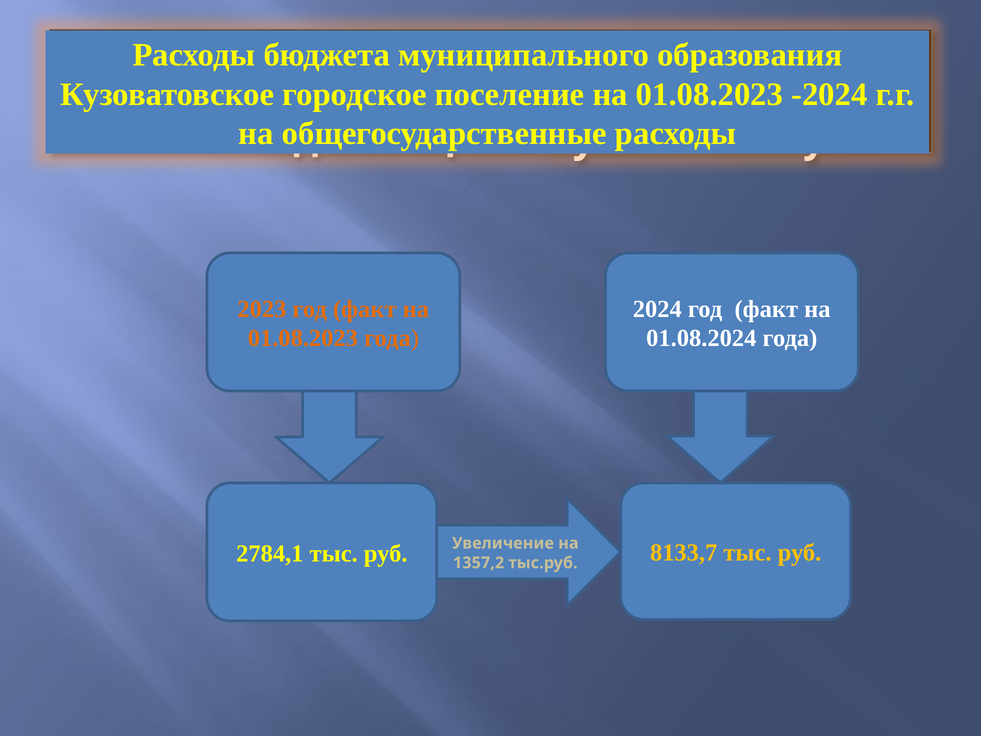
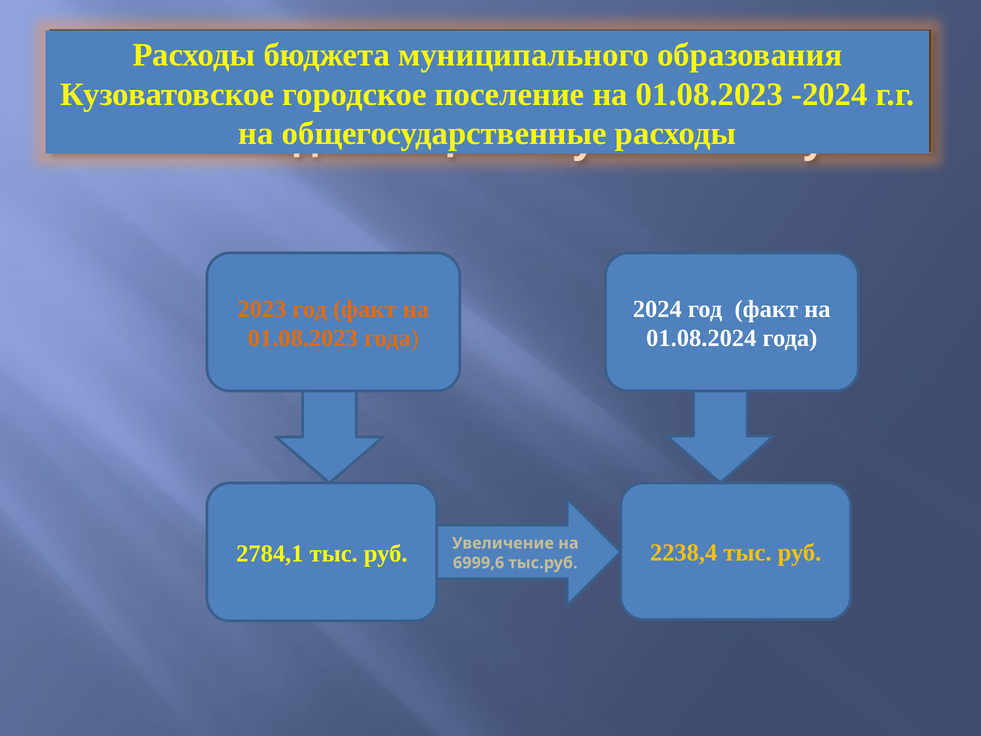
8133,7: 8133,7 -> 2238,4 (684, 553)
1357,2: 1357,2 -> 6999,6 (479, 563)
